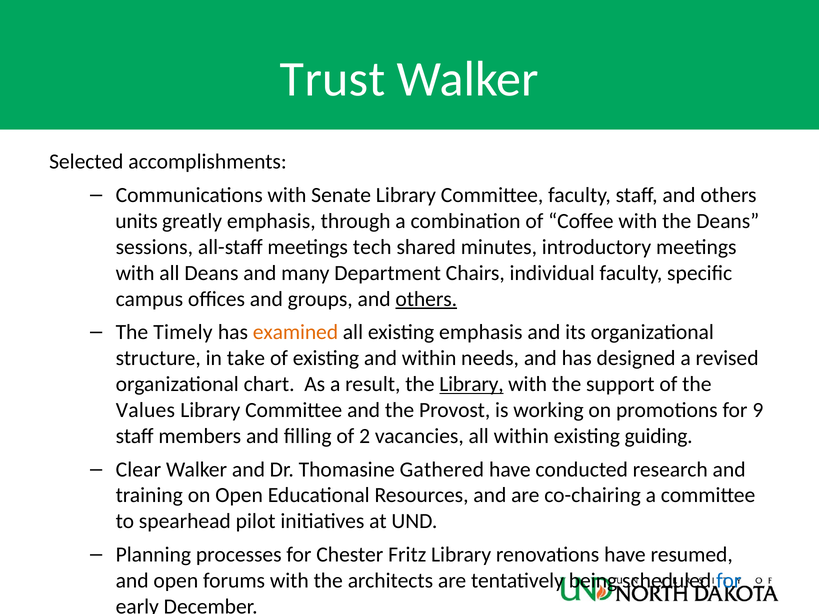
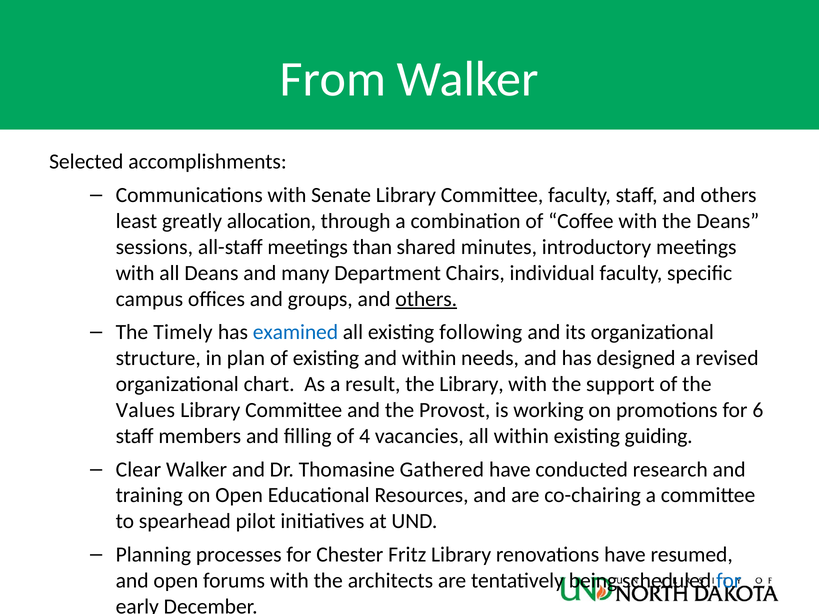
Trust: Trust -> From (333, 79)
units: units -> least (136, 221)
greatly emphasis: emphasis -> allocation (271, 221)
tech: tech -> than (372, 247)
examined colour: orange -> blue (295, 332)
existing emphasis: emphasis -> following (481, 332)
take: take -> plan (246, 358)
Library underline: present -> none (471, 384)
9: 9 -> 6 (758, 410)
2: 2 -> 4 (365, 436)
